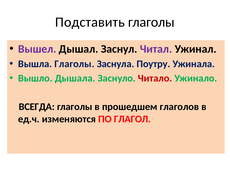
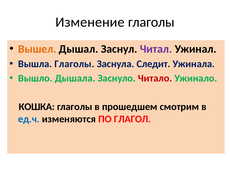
Подставить: Подставить -> Изменение (90, 22)
Вышел colour: purple -> orange (37, 49)
Поутру: Поутру -> Следит (153, 64)
ВСЕГДА: ВСЕГДА -> КОШКА (37, 107)
глаголов: глаголов -> смотрим (179, 107)
ед.ч colour: black -> blue (29, 119)
